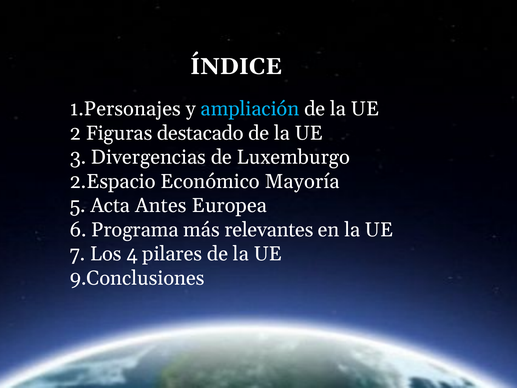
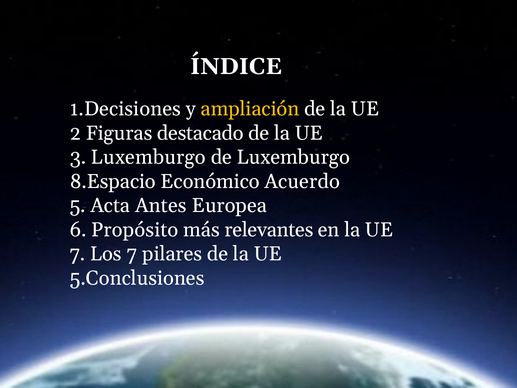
1.Personajes: 1.Personajes -> 1.Decisiones (125, 109)
ampliación colour: light blue -> yellow (250, 109)
3 Divergencias: Divergencias -> Luxemburgo (148, 157)
2.Espacio: 2.Espacio -> 8.Espacio (113, 181)
Mayoría: Mayoría -> Acuerdo (302, 181)
Programa: Programa -> Propósito (135, 230)
Los 4: 4 -> 7 (132, 254)
9.Conclusiones: 9.Conclusiones -> 5.Conclusiones (137, 278)
